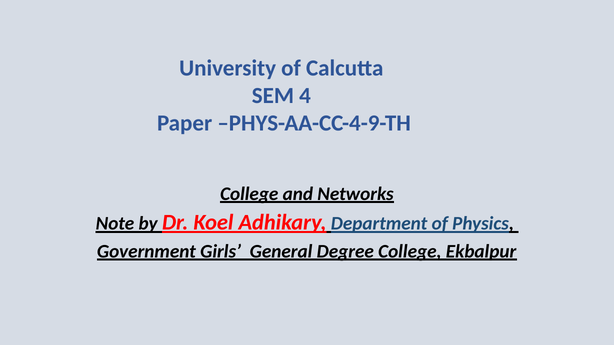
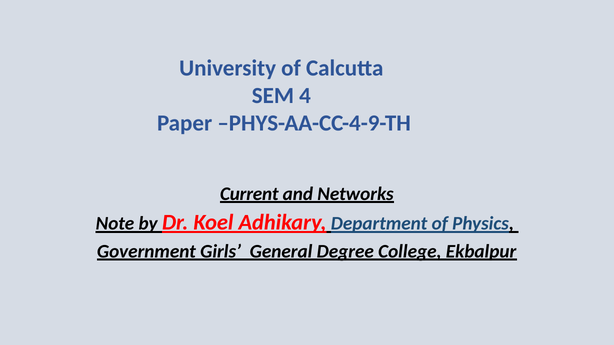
College: College -> Current (249, 194)
